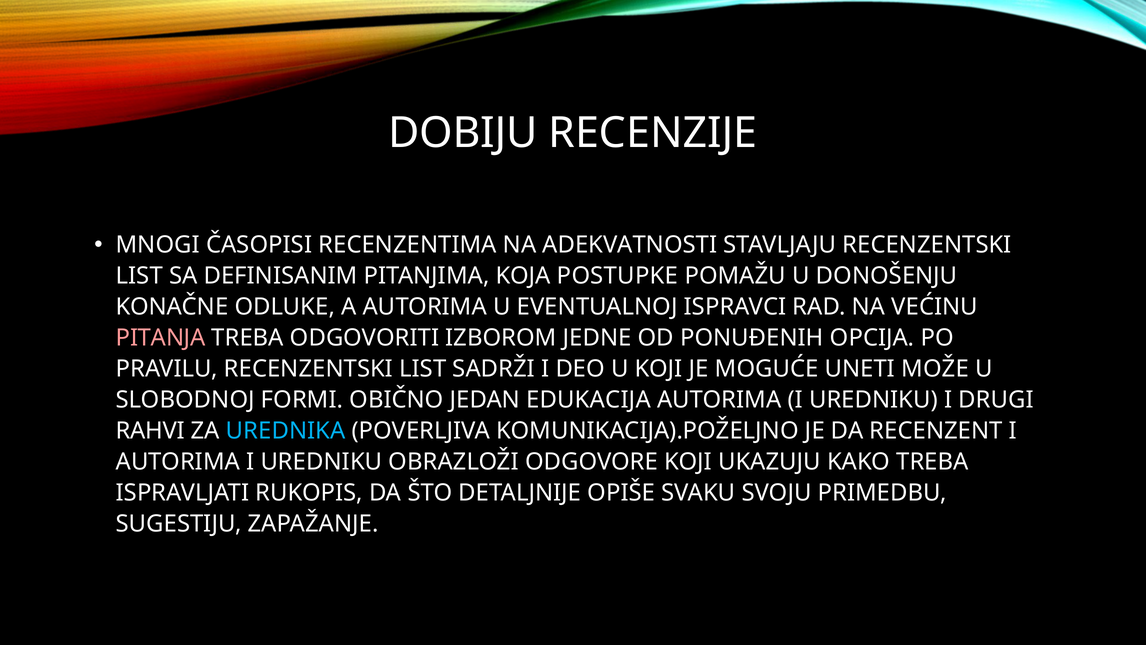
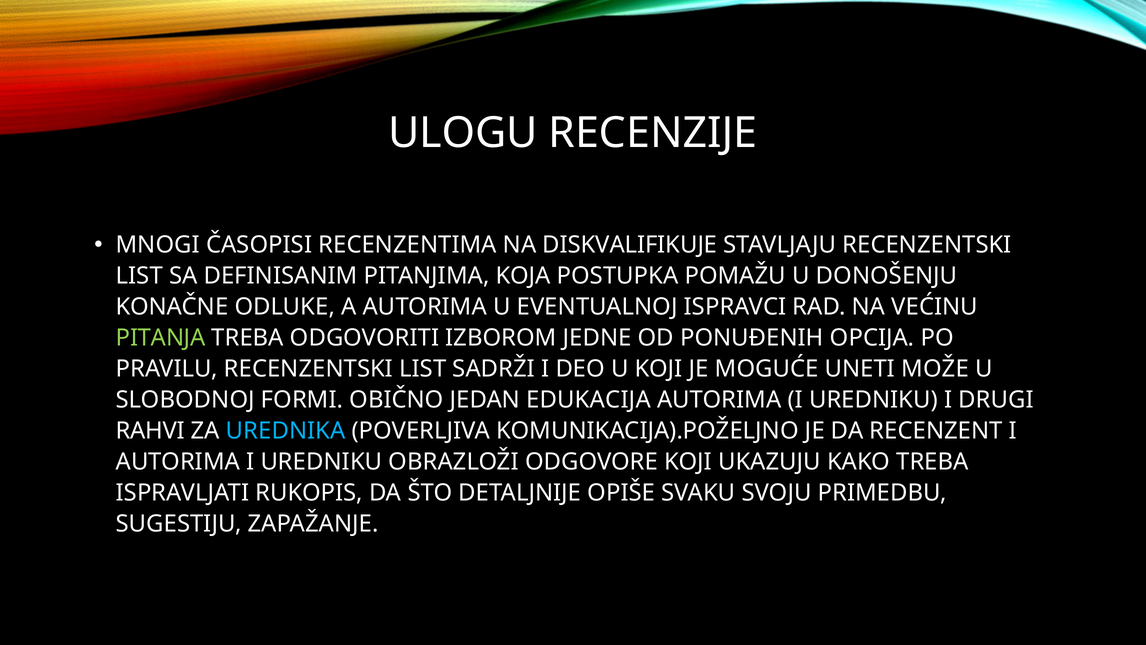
DOBIJU: DOBIJU -> ULOGU (463, 133)
ADEKVATNOSTI: ADEKVATNOSTI -> DISKVALIFIKUJE (630, 245)
POSTUPKE: POSTUPKE -> POSTUPKA (618, 276)
PITANJA colour: pink -> light green (161, 338)
